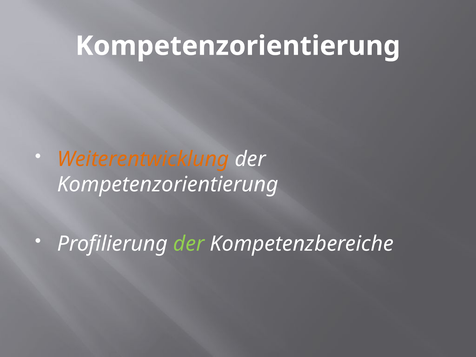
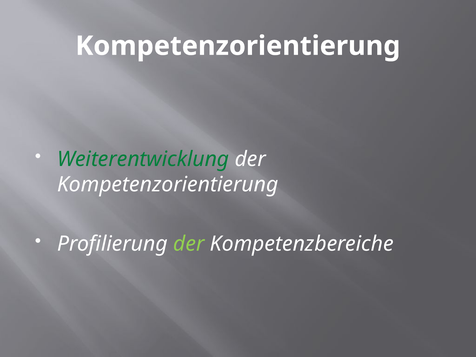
Weiterentwicklung colour: orange -> green (143, 159)
